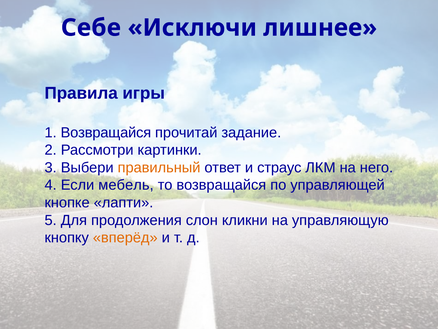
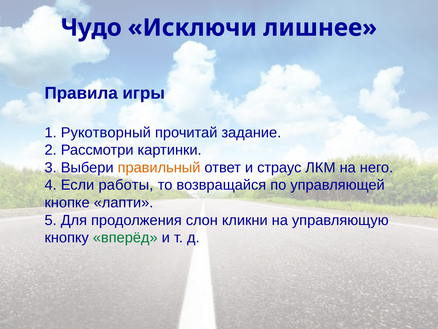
Себе: Себе -> Чудо (91, 28)
1 Возвращайся: Возвращайся -> Рукотворный (106, 132)
мебель: мебель -> работы (126, 185)
вперёд colour: orange -> green (125, 237)
